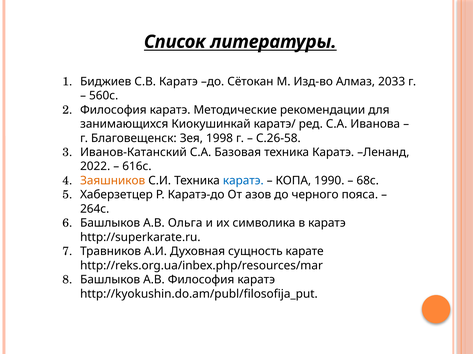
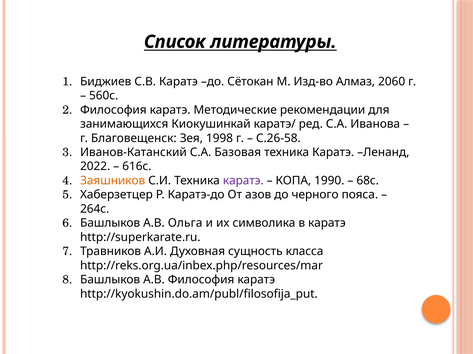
2033: 2033 -> 2060 (392, 82)
каратэ colour: blue -> purple (243, 181)
карате: карате -> класса (305, 252)
